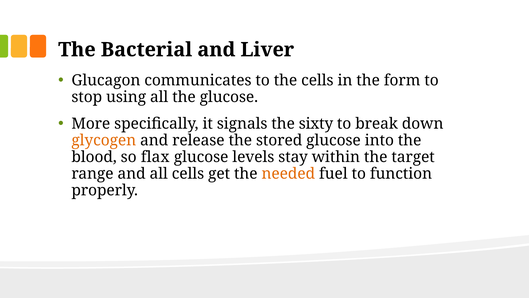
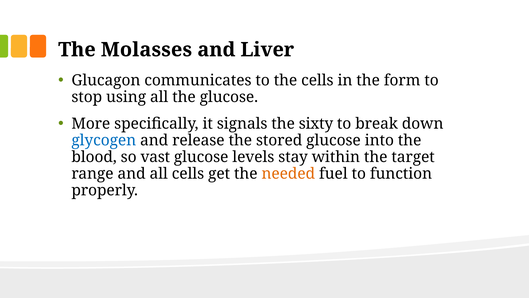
Bacterial: Bacterial -> Molasses (146, 50)
glycogen colour: orange -> blue (104, 140)
flax: flax -> vast (155, 157)
